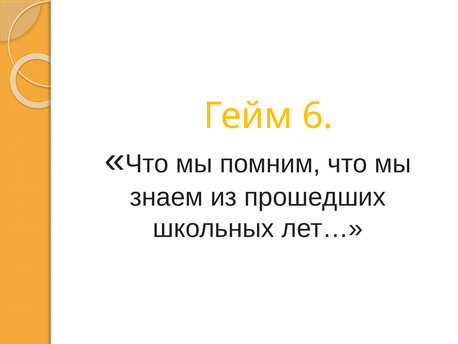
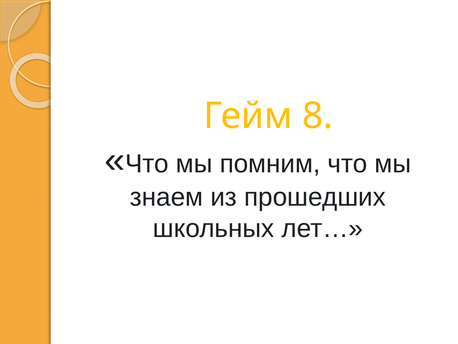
6: 6 -> 8 (317, 116)
